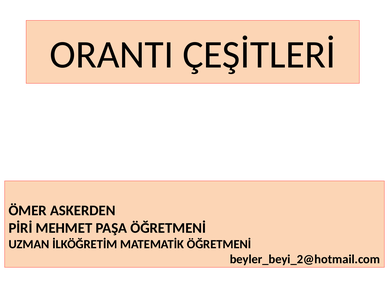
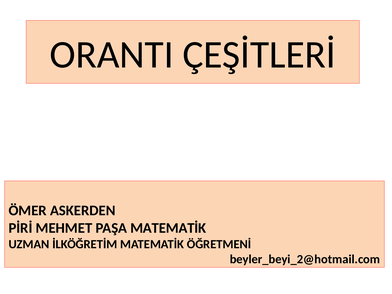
PAŞA ÖĞRETMENİ: ÖĞRETMENİ -> MATEMATİK (168, 228)
